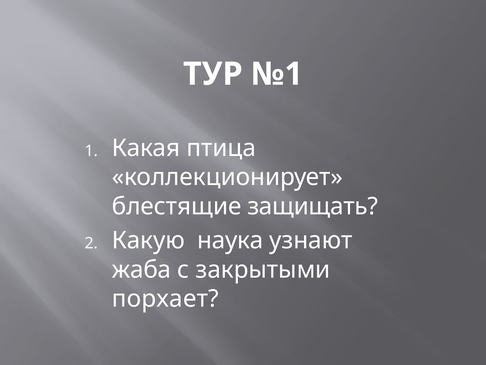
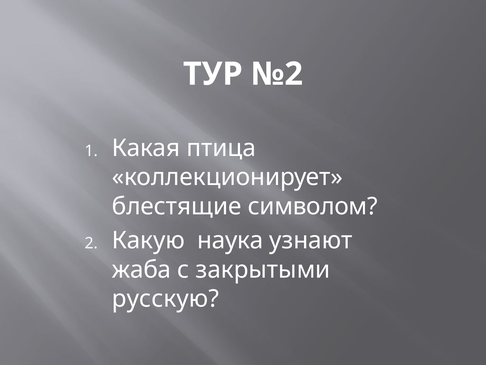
№1: №1 -> №2 (277, 74)
защищать: защищать -> символом (313, 206)
порхает: порхает -> русскую (165, 298)
